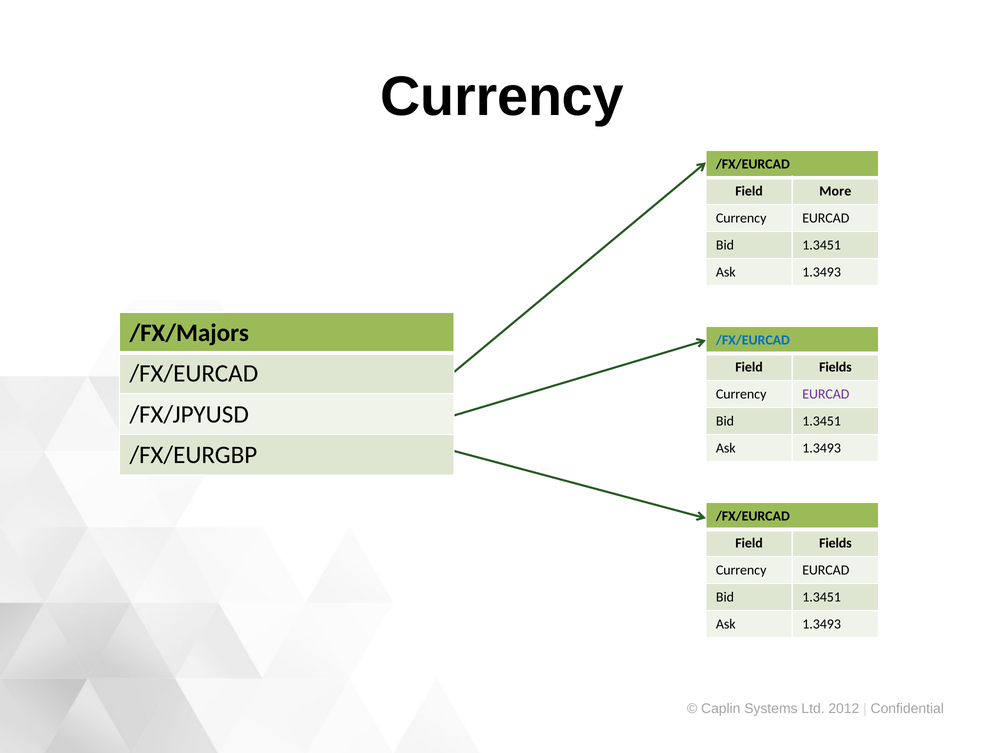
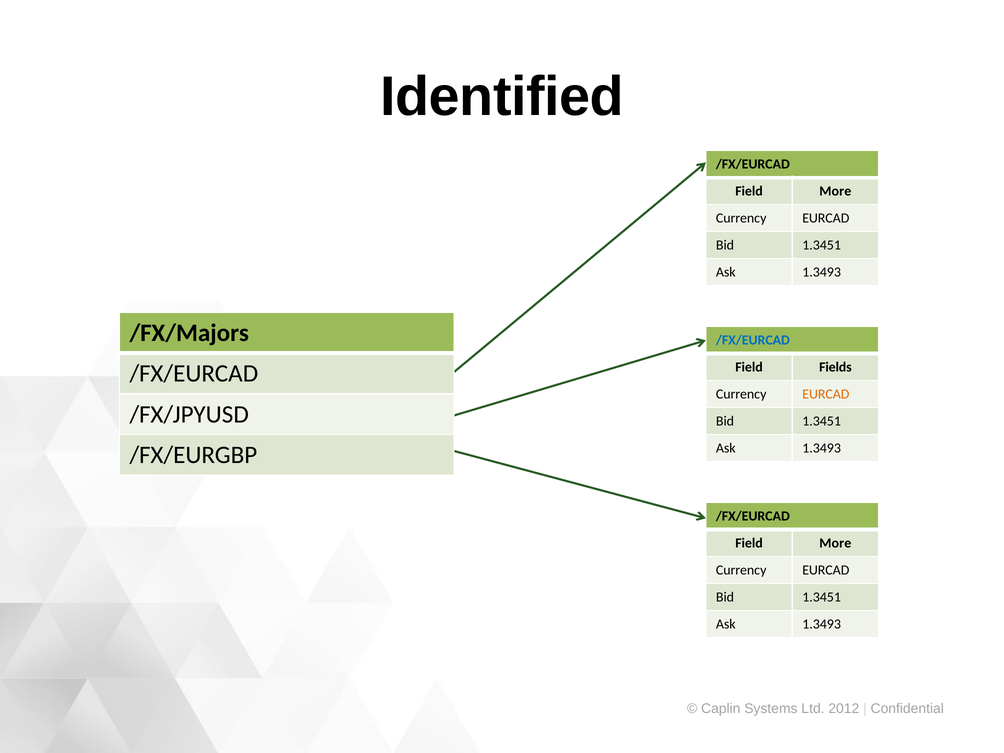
Currency: Currency -> Identified (502, 97)
EURCAD colour: purple -> orange (826, 394)
Fields: Fields -> More (835, 543)
